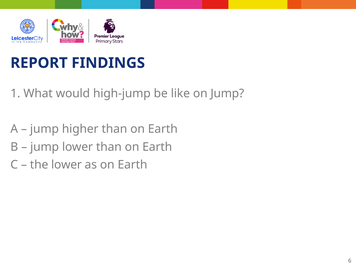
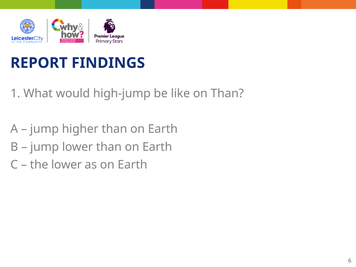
on Jump: Jump -> Than (227, 94)
